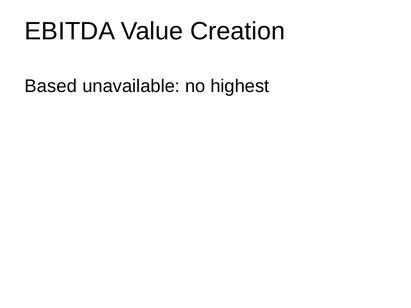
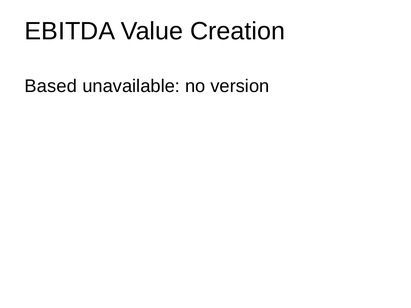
highest: highest -> version (240, 86)
